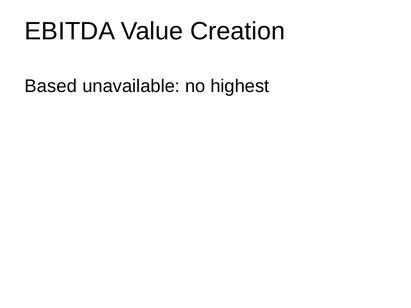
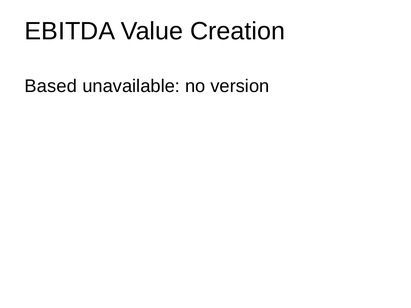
highest: highest -> version (240, 86)
